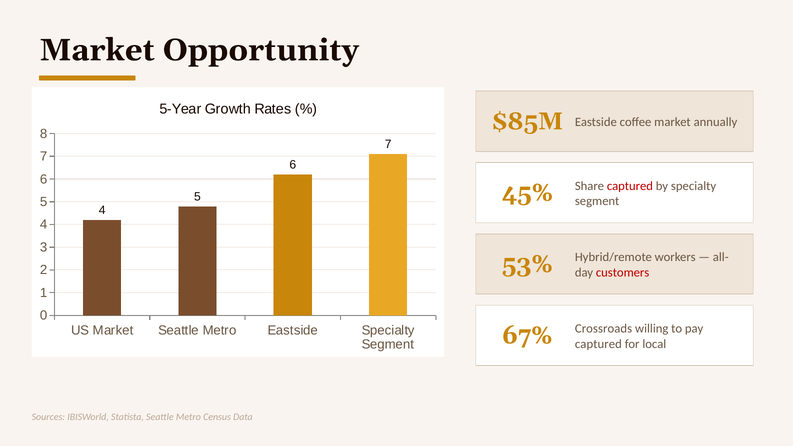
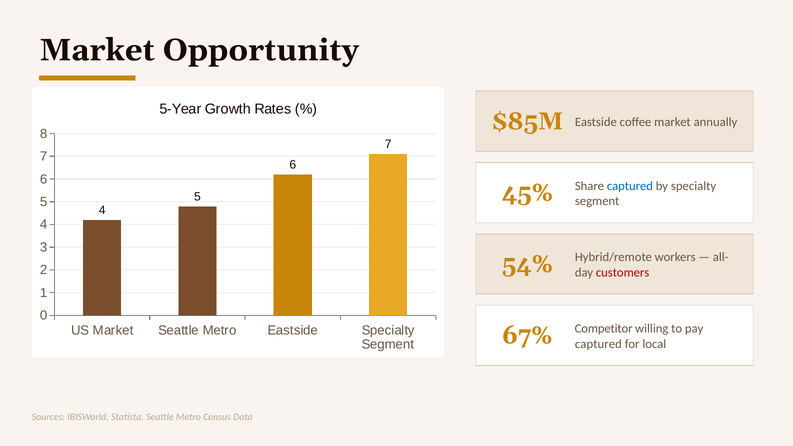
captured colour: red -> blue (630, 186)
53%: 53% -> 54% (527, 264)
Crossroads: Crossroads -> Competitor (604, 329)
